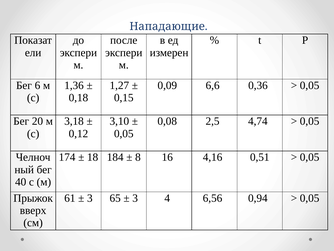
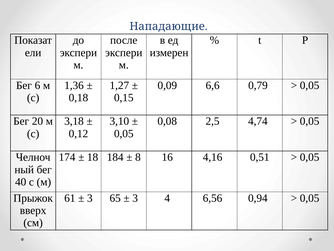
0,36: 0,36 -> 0,79 (258, 85)
